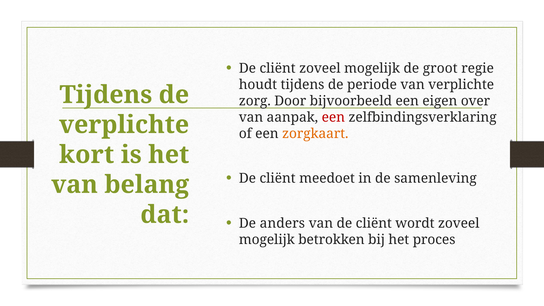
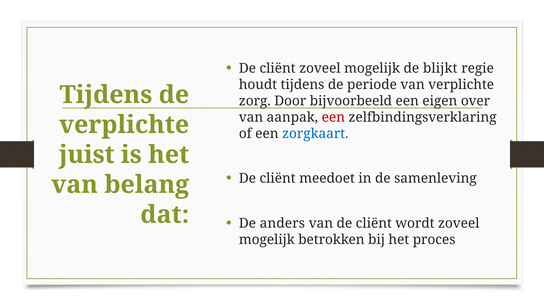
groot: groot -> blijkt (440, 68)
zorgkaart colour: orange -> blue (315, 134)
kort: kort -> juist (87, 155)
